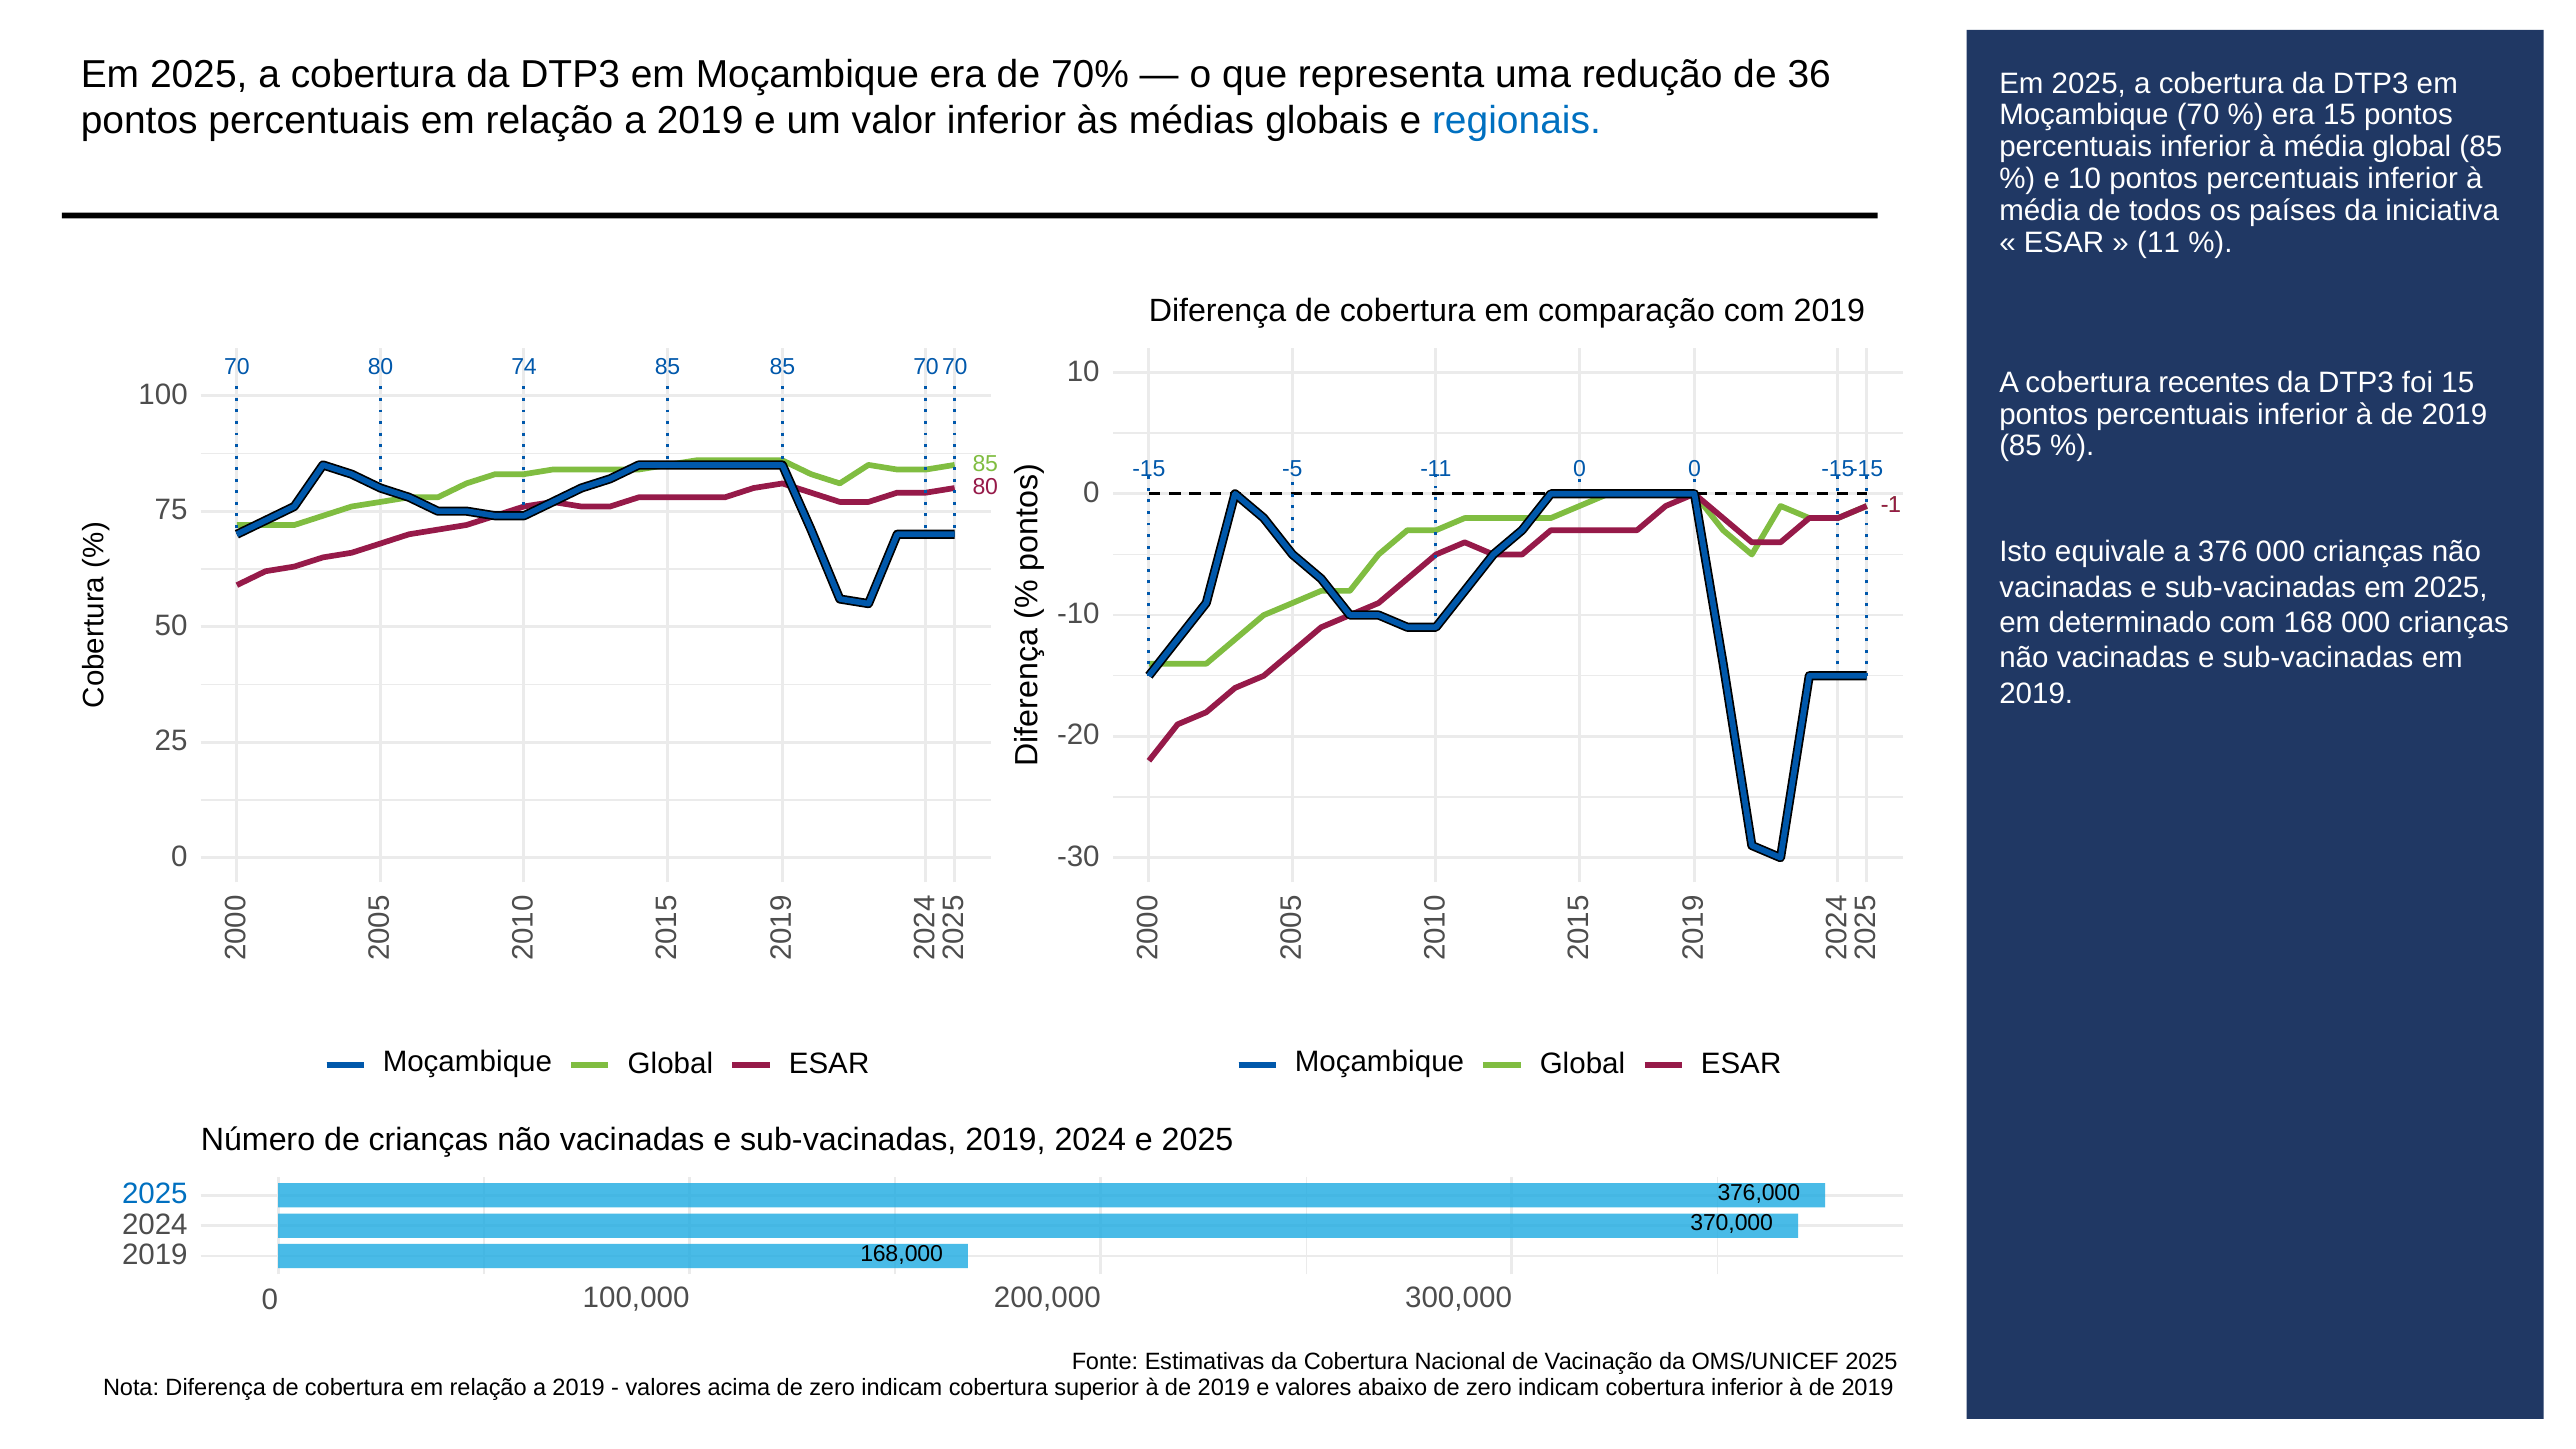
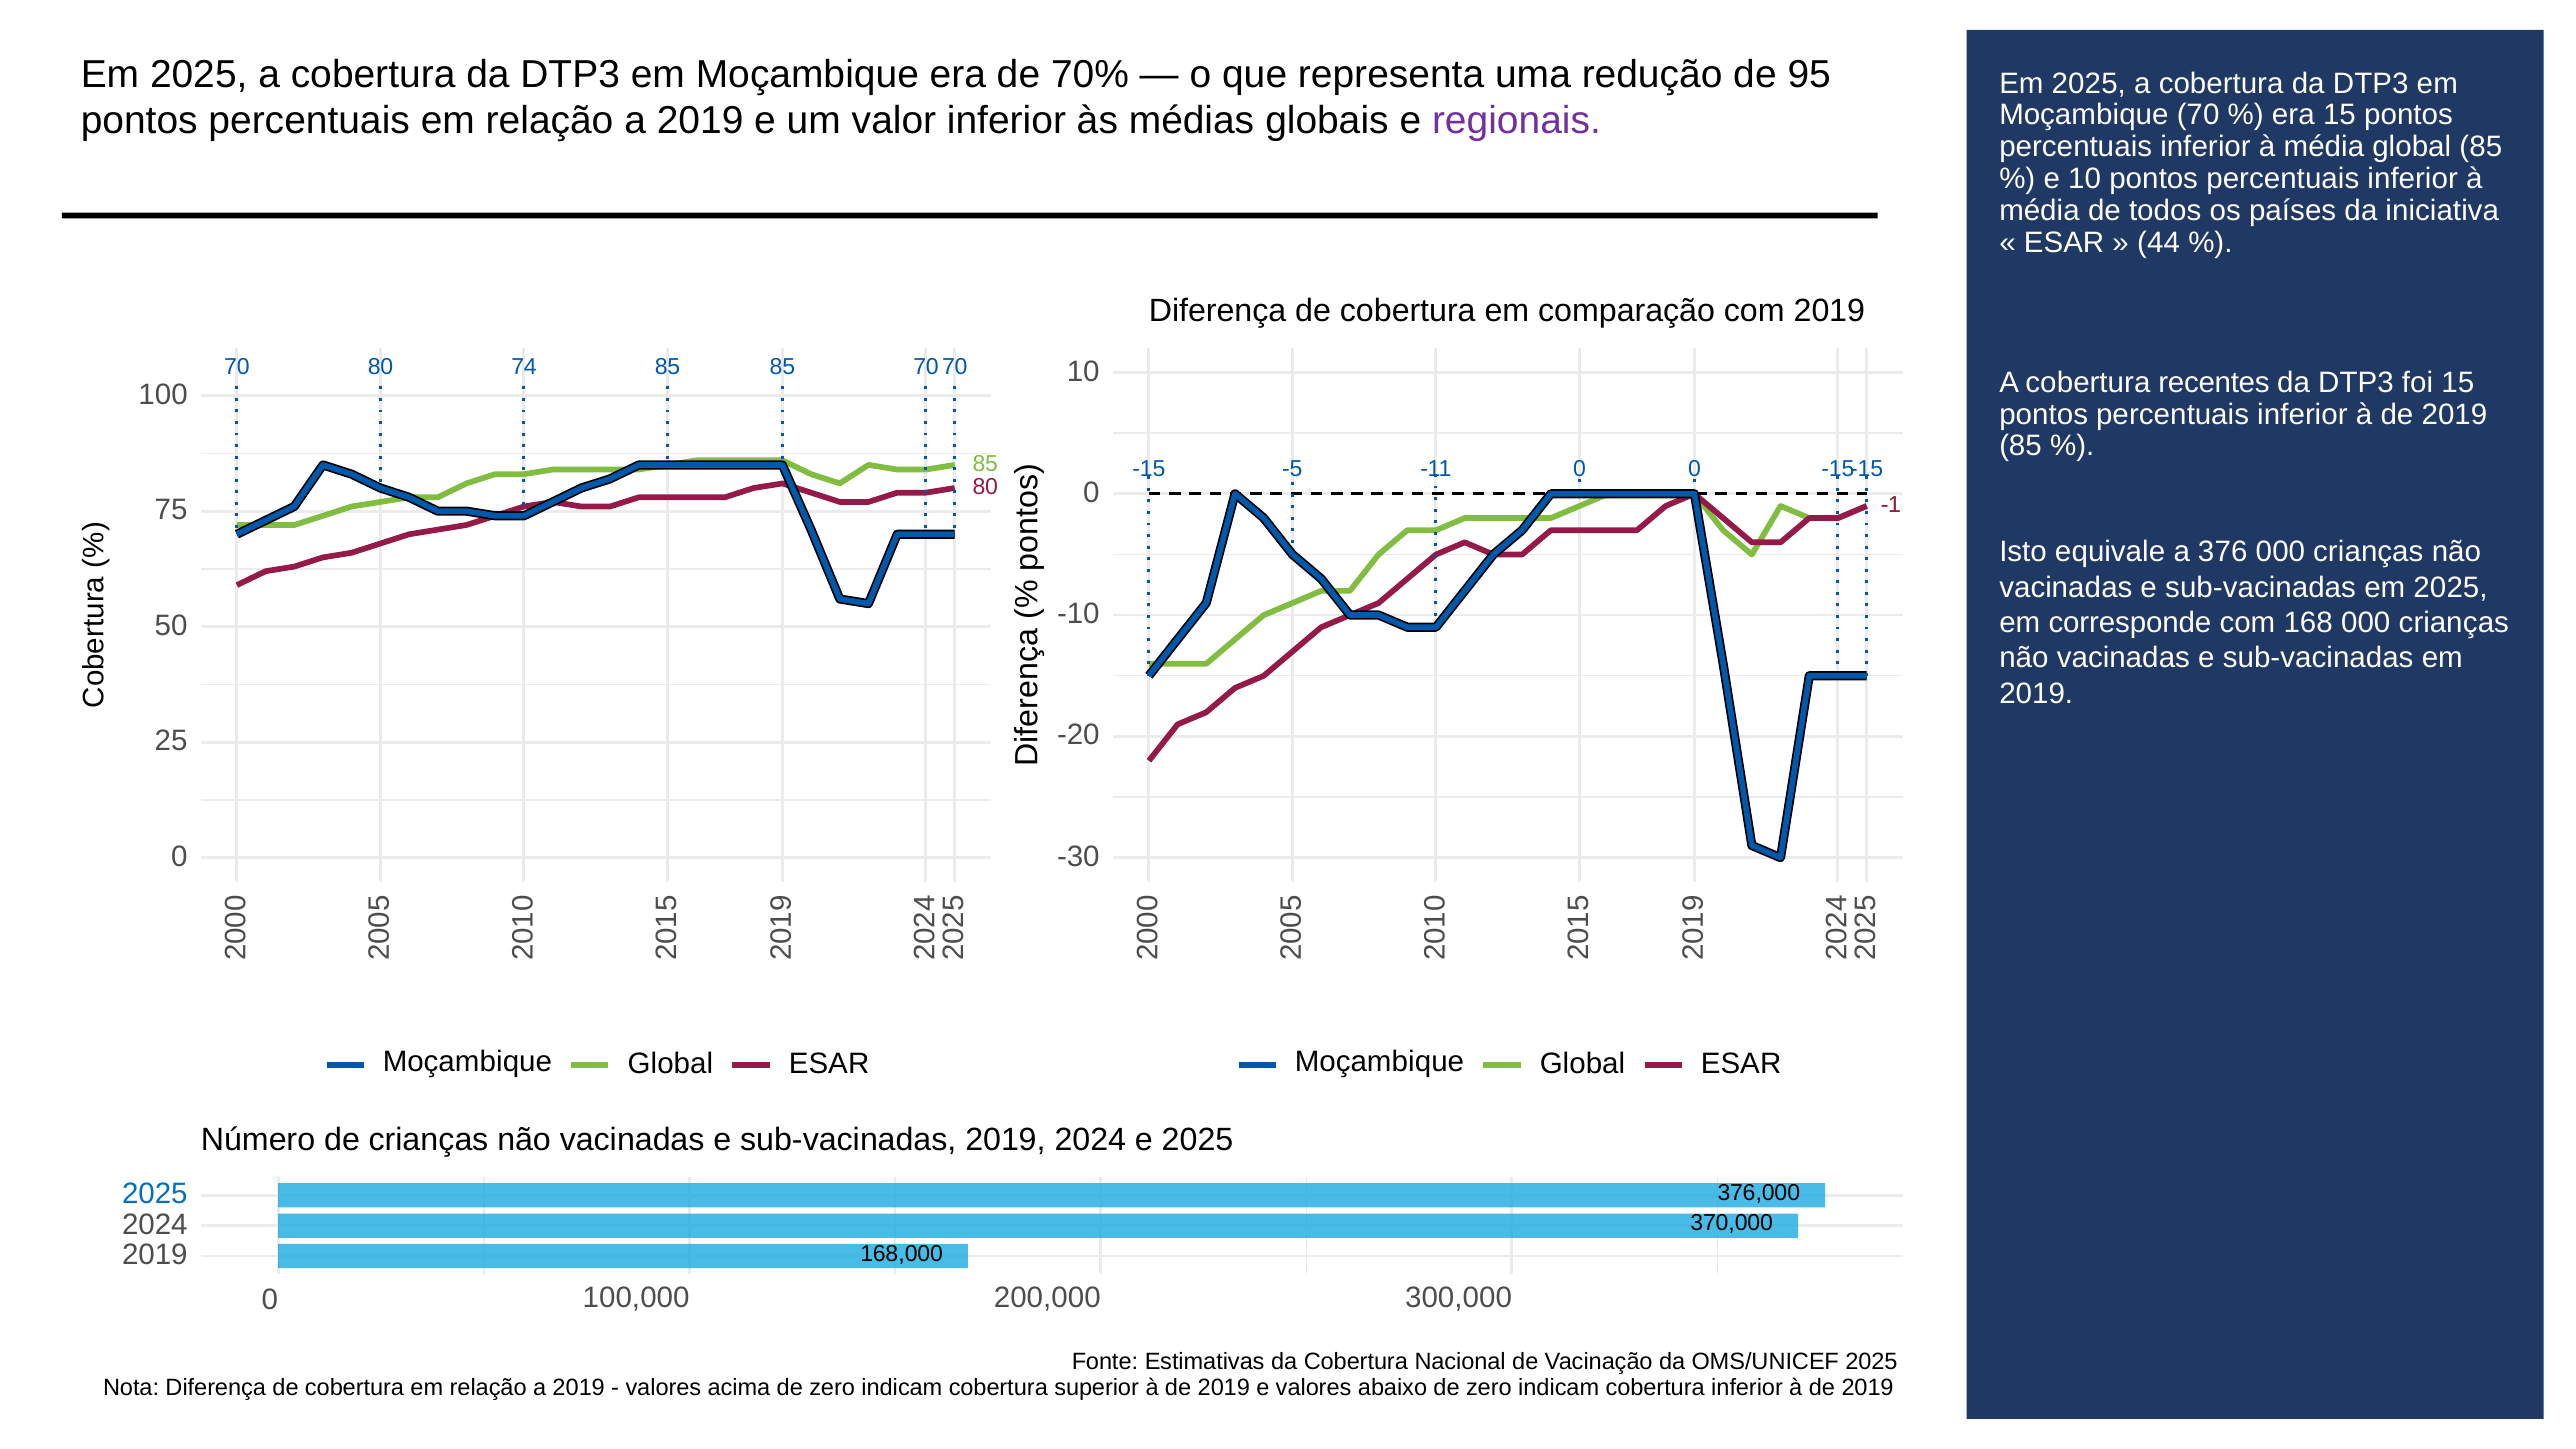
36: 36 -> 95 (1809, 74)
regionais colour: blue -> purple (1516, 121)
11: 11 -> 44 (2159, 243)
determinado: determinado -> corresponde (2130, 623)
